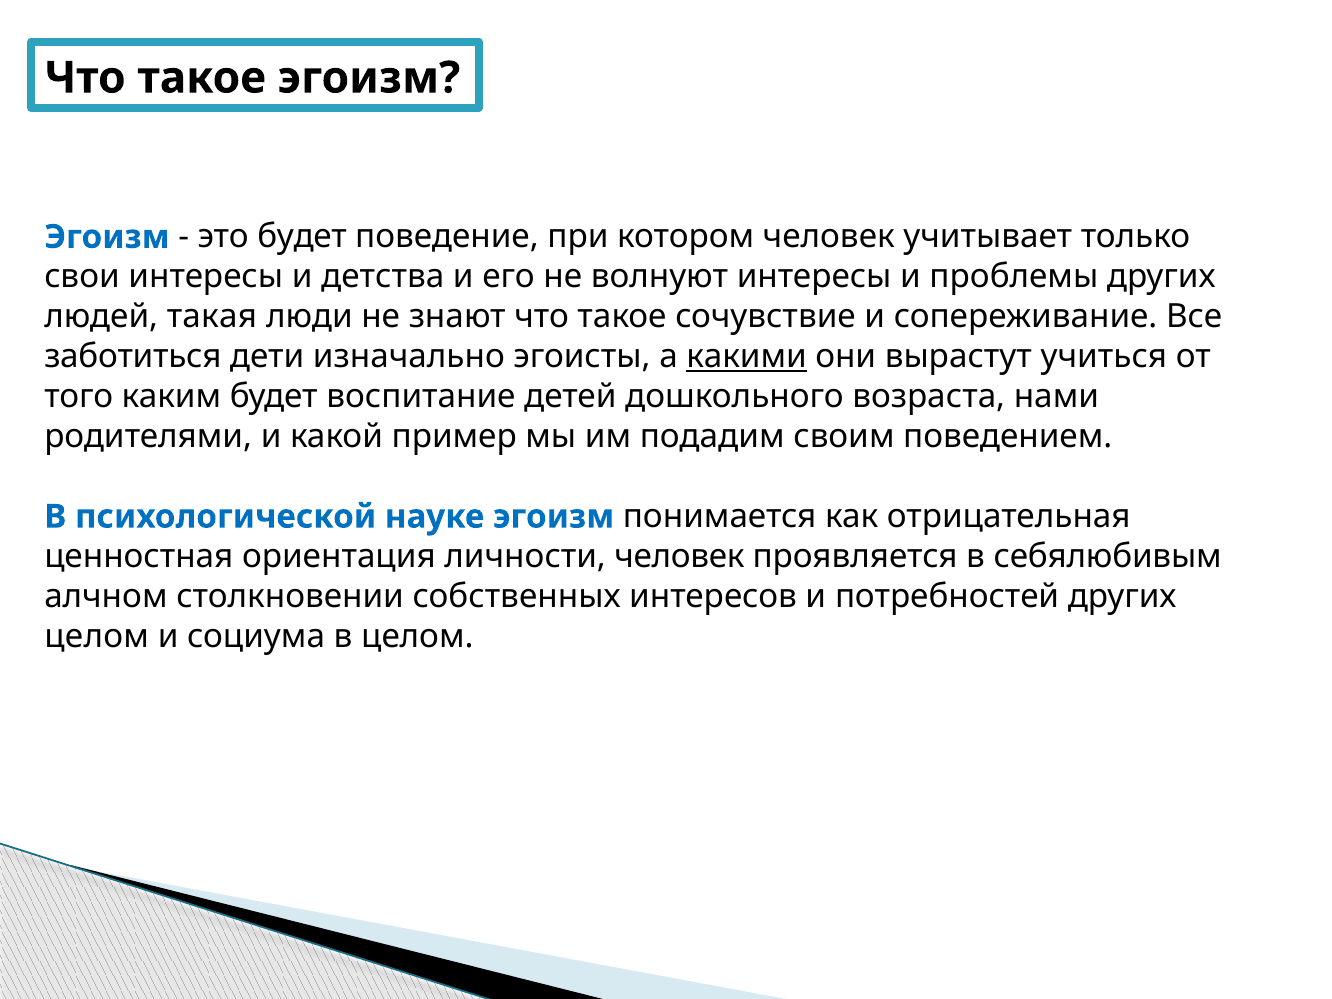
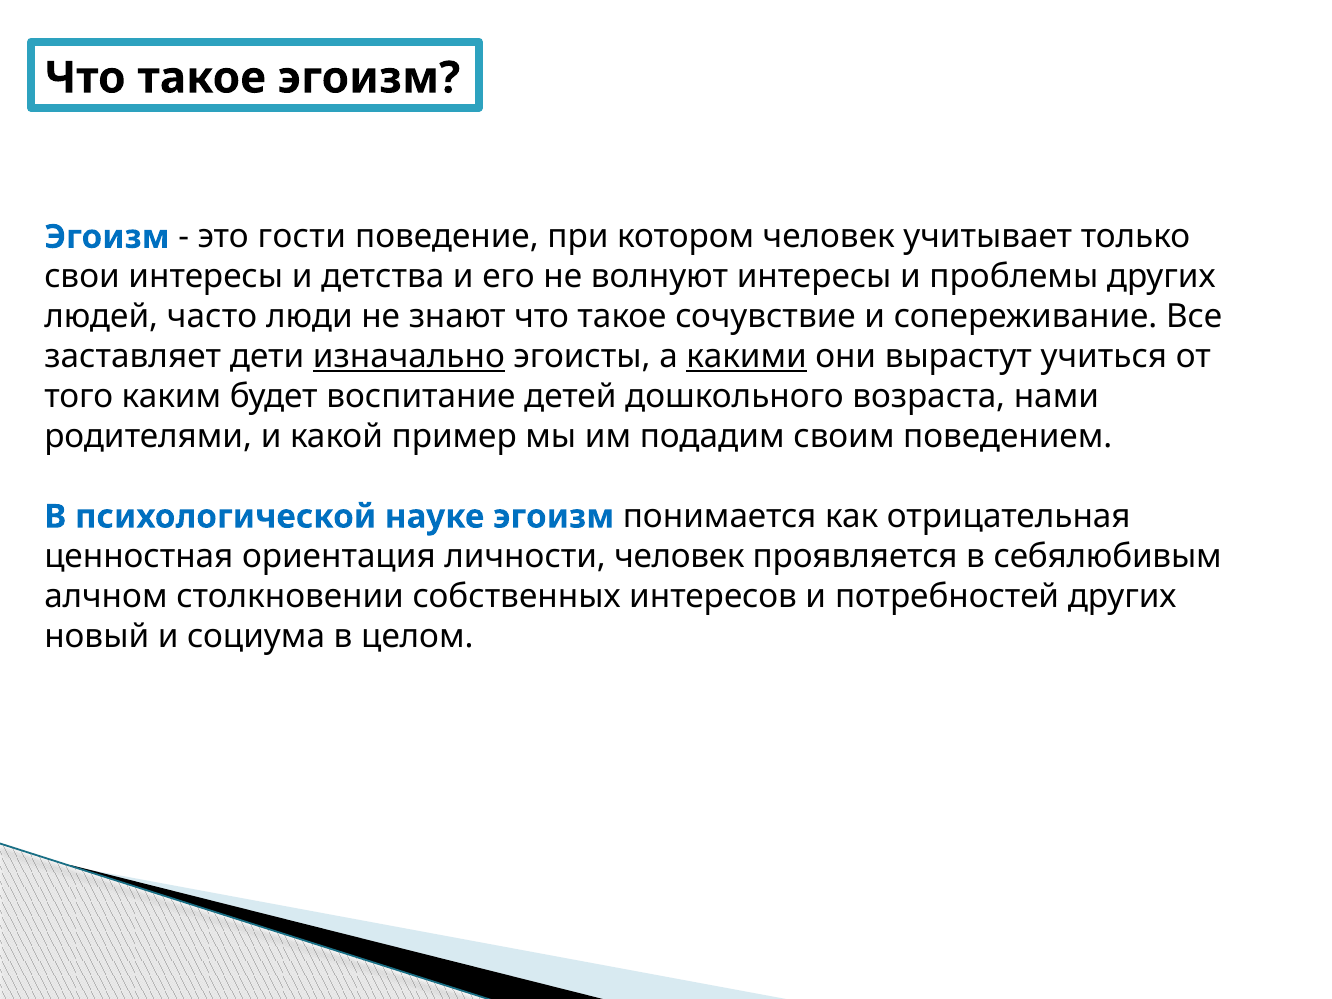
это будет: будет -> гости (302, 237)
такая: такая -> часто (212, 317)
заботиться: заботиться -> заставляет (133, 357)
изначально underline: none -> present (409, 357)
целом: целом -> новый (97, 637)
